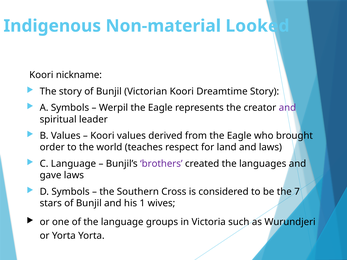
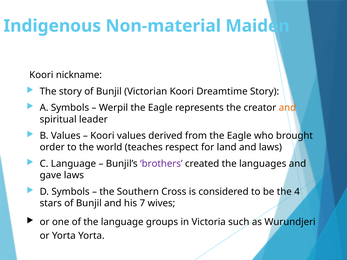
Looked: Looked -> Maiden (258, 26)
and colour: purple -> orange (287, 108)
7: 7 -> 4 (297, 192)
1: 1 -> 7 (142, 203)
